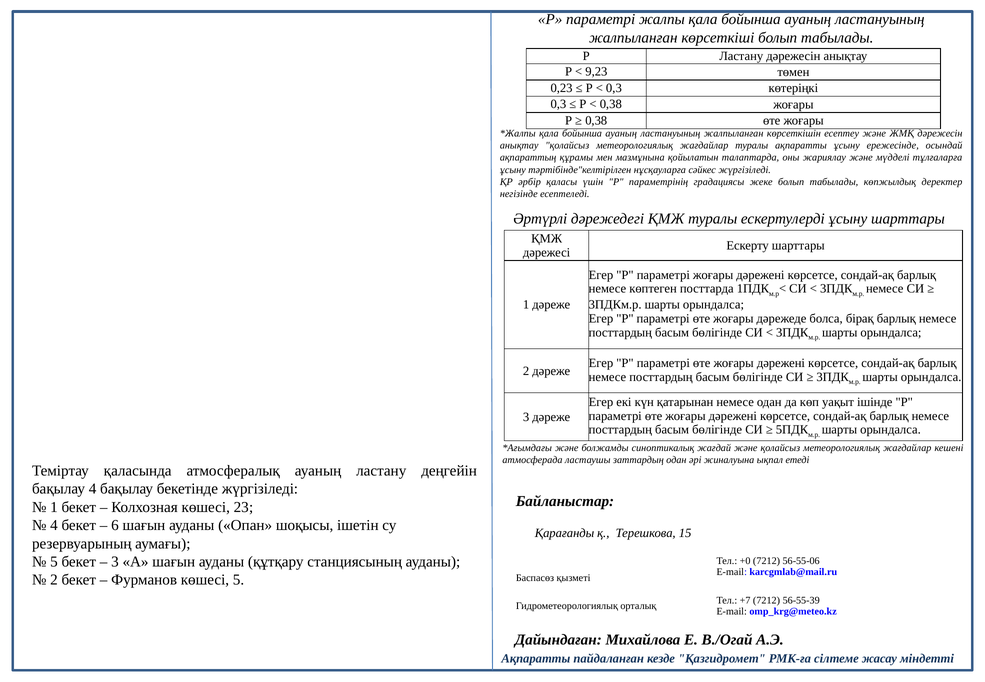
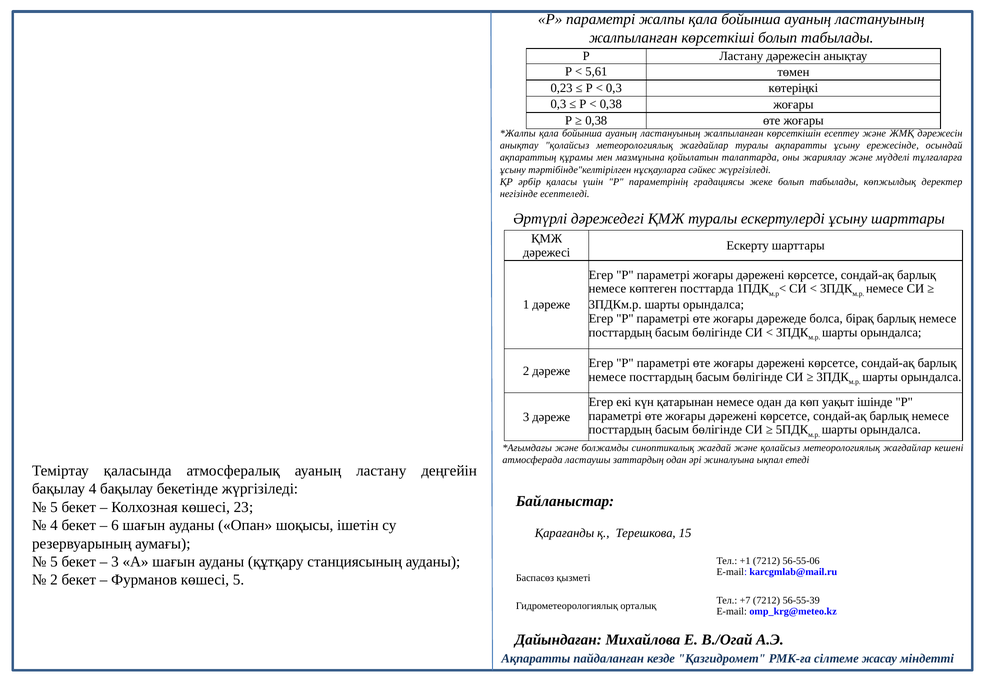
9,23: 9,23 -> 5,61 (596, 72)
1: 1 -> 5 (54, 507)
+0: +0 -> +1 (745, 561)
